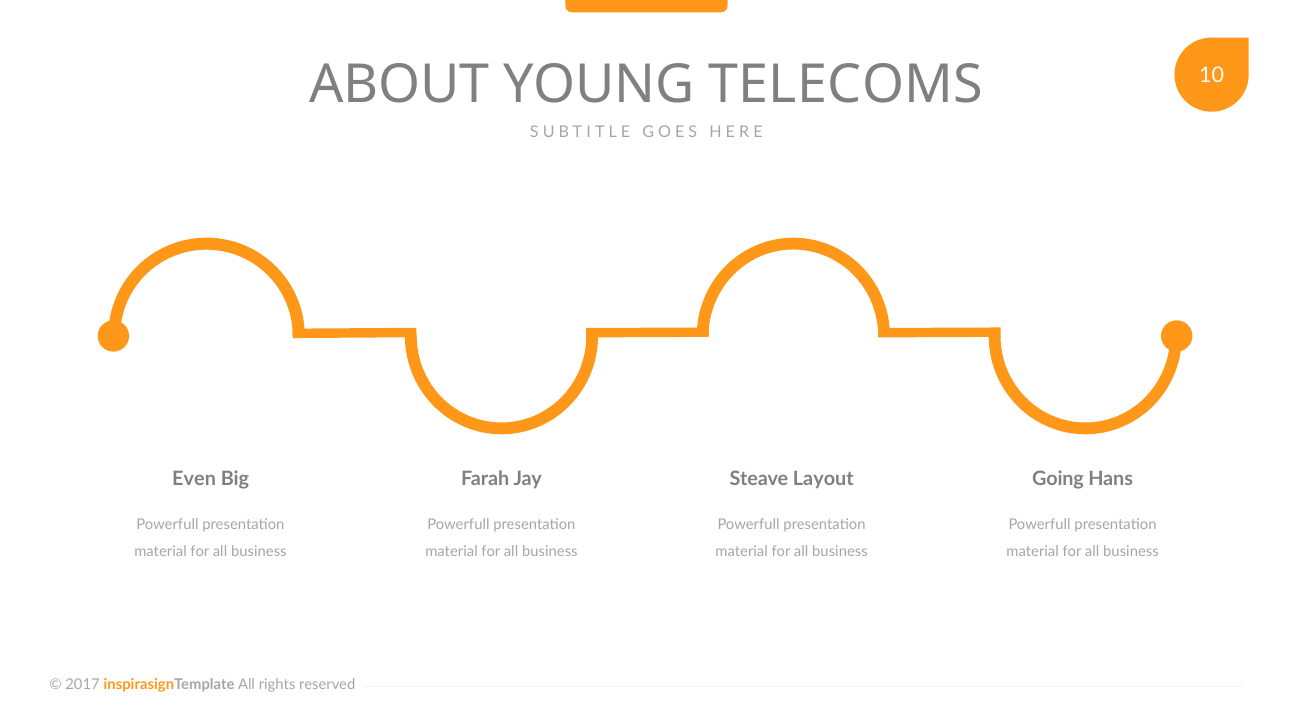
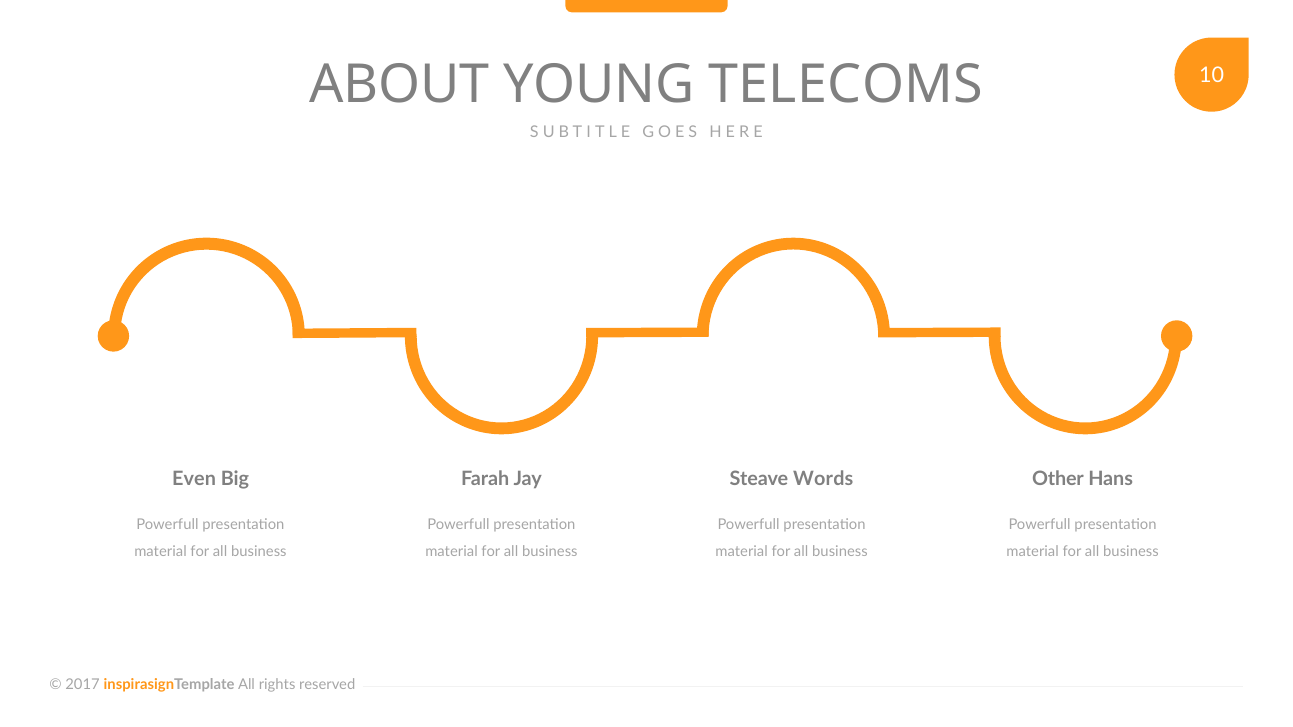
Layout: Layout -> Words (823, 479)
Going: Going -> Other (1058, 479)
